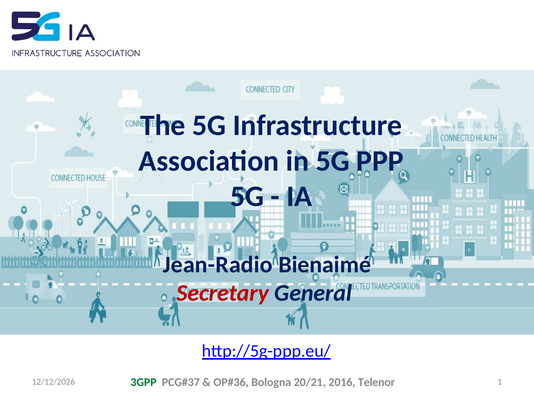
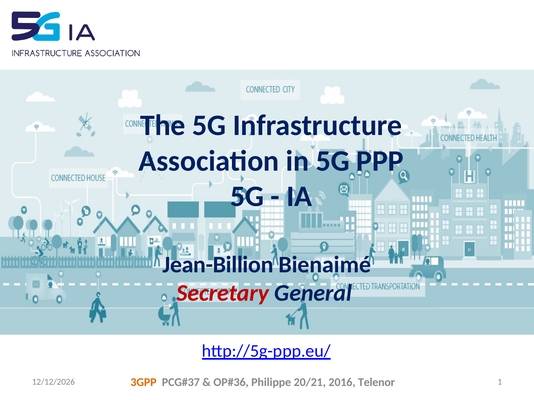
Jean-Radio: Jean-Radio -> Jean-Billion (218, 265)
3GPP colour: green -> orange (144, 383)
Bologna: Bologna -> Philippe (271, 383)
